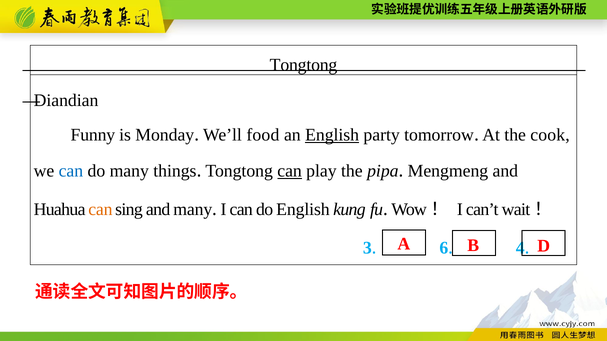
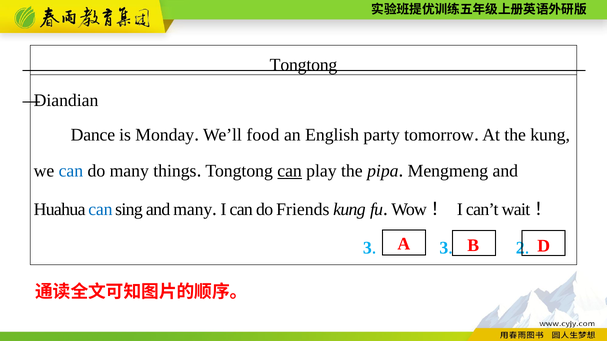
Funny: Funny -> Dance (93, 135)
English underline: present -> none (332, 135)
the cook: cook -> kung (550, 135)
can colour: orange -> blue (100, 210)
do English: English -> Friends (303, 210)
6: 6 -> 3 (444, 248)
4: 4 -> 2 (520, 248)
